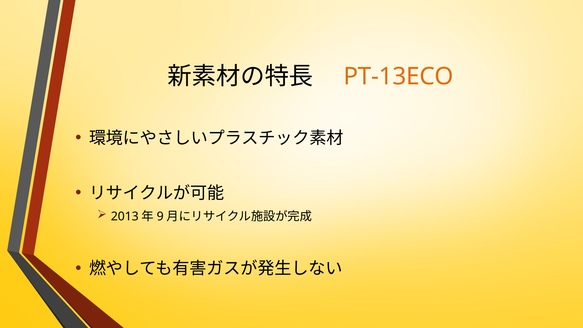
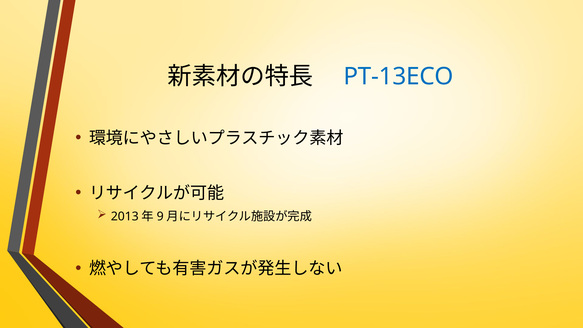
PT-13ECO colour: orange -> blue (398, 76)
